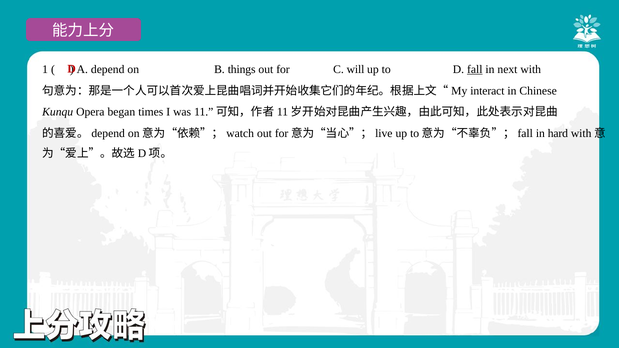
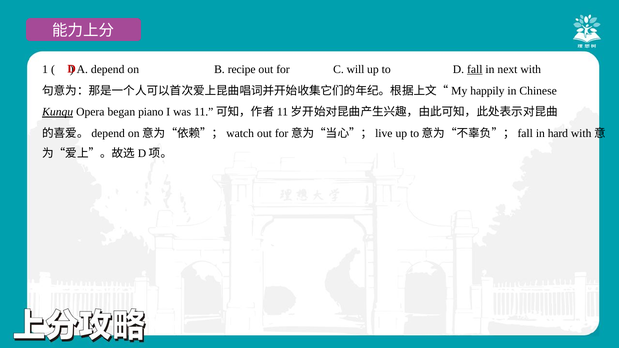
things: things -> recipe (242, 69)
interact: interact -> happily (487, 91)
Kunqu underline: none -> present (58, 112)
times: times -> piano (151, 112)
